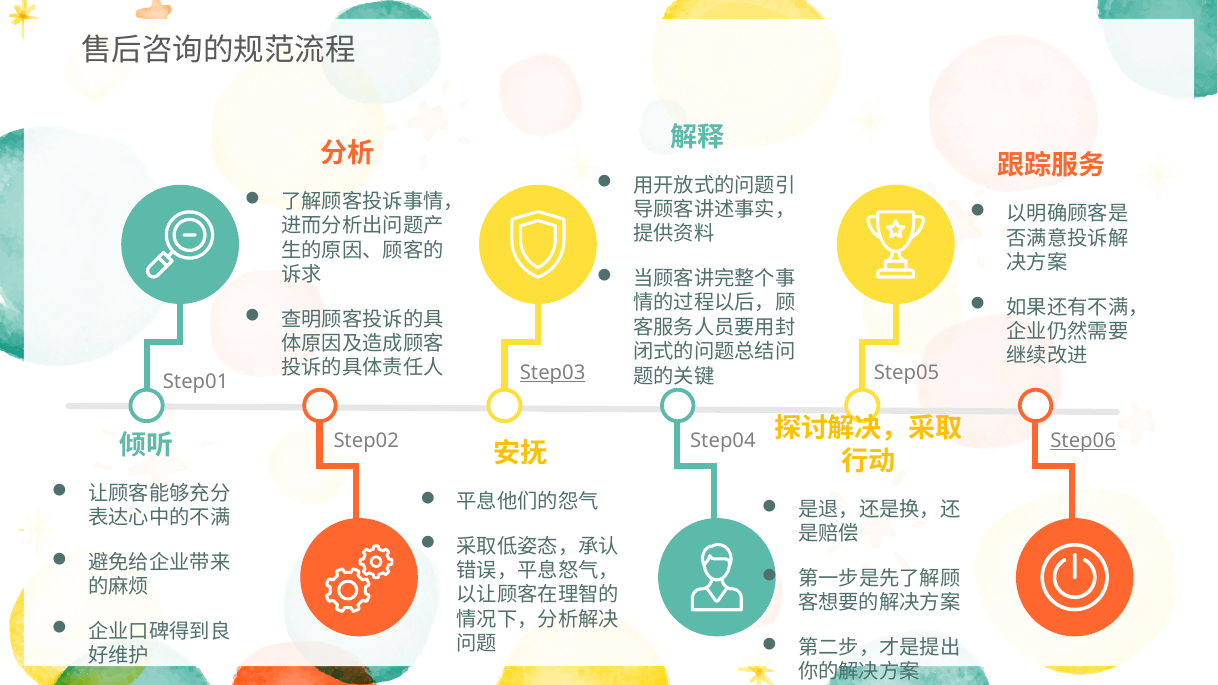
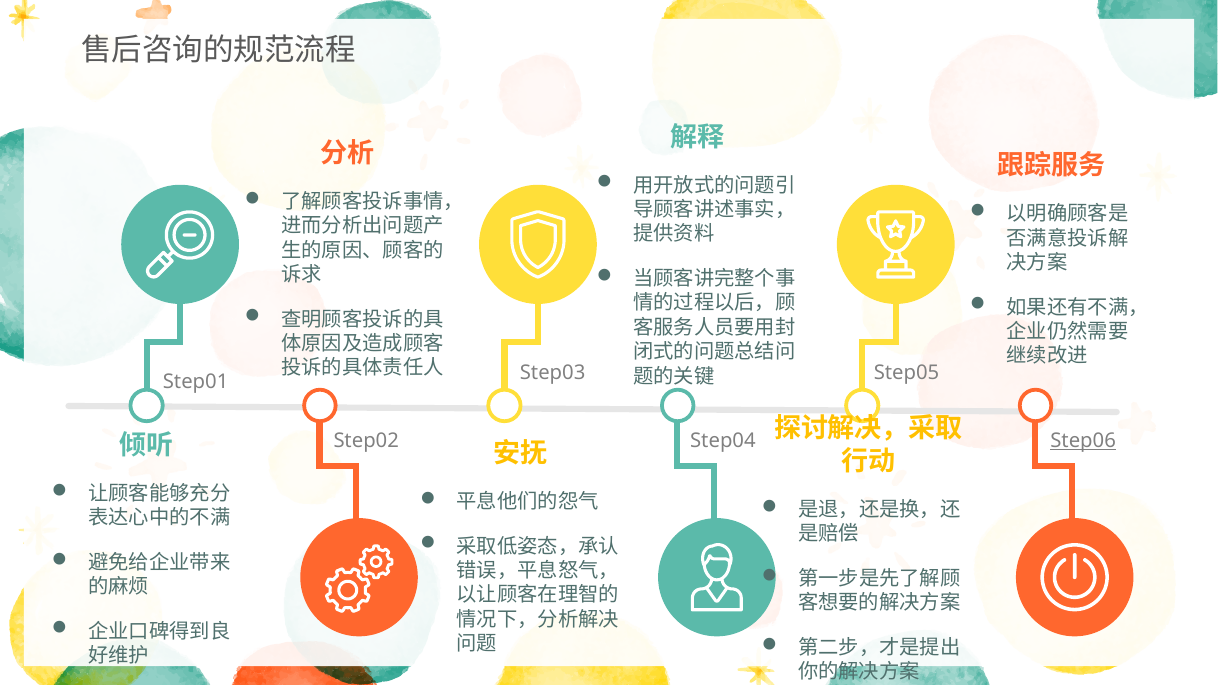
Step03 underline: present -> none (553, 373)
